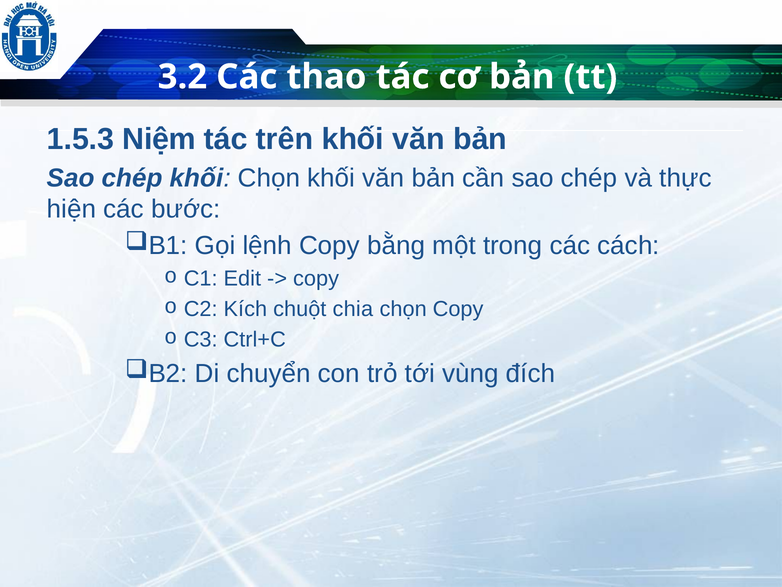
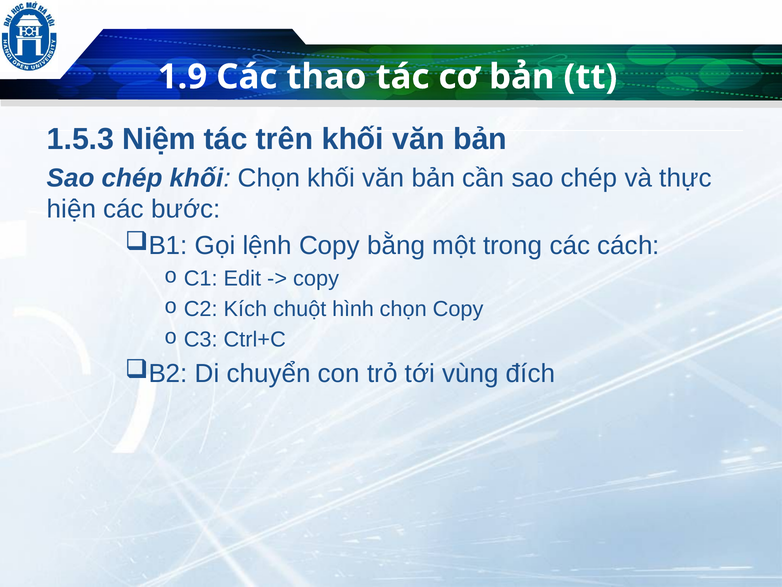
3.2: 3.2 -> 1.9 (182, 77)
chia: chia -> hình (353, 309)
